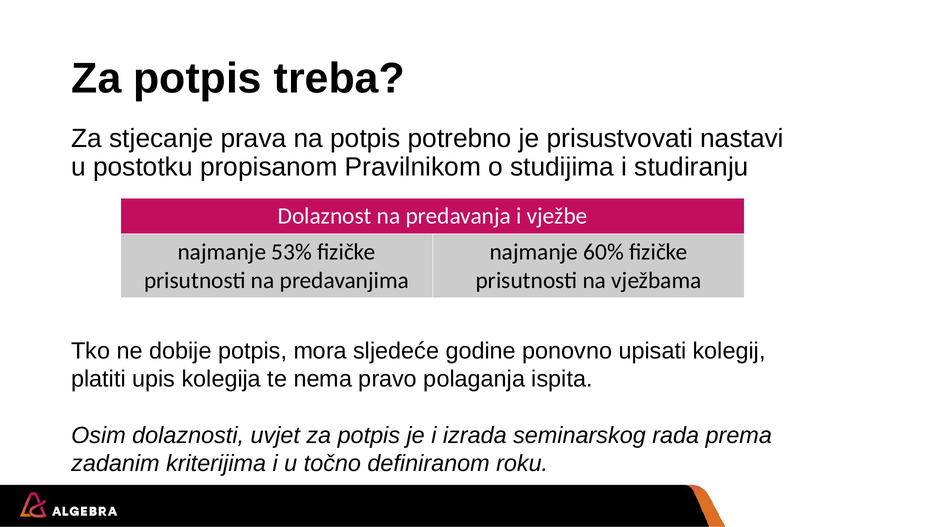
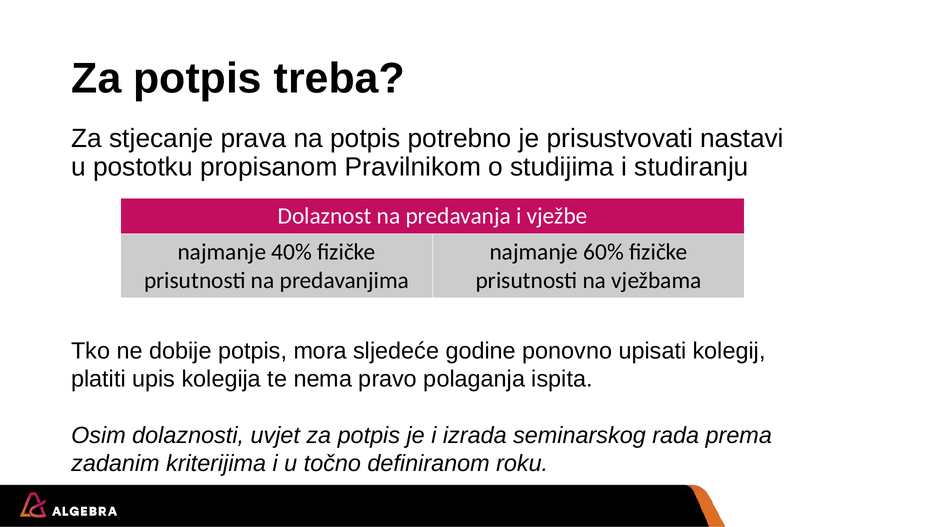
53%: 53% -> 40% (292, 252)
